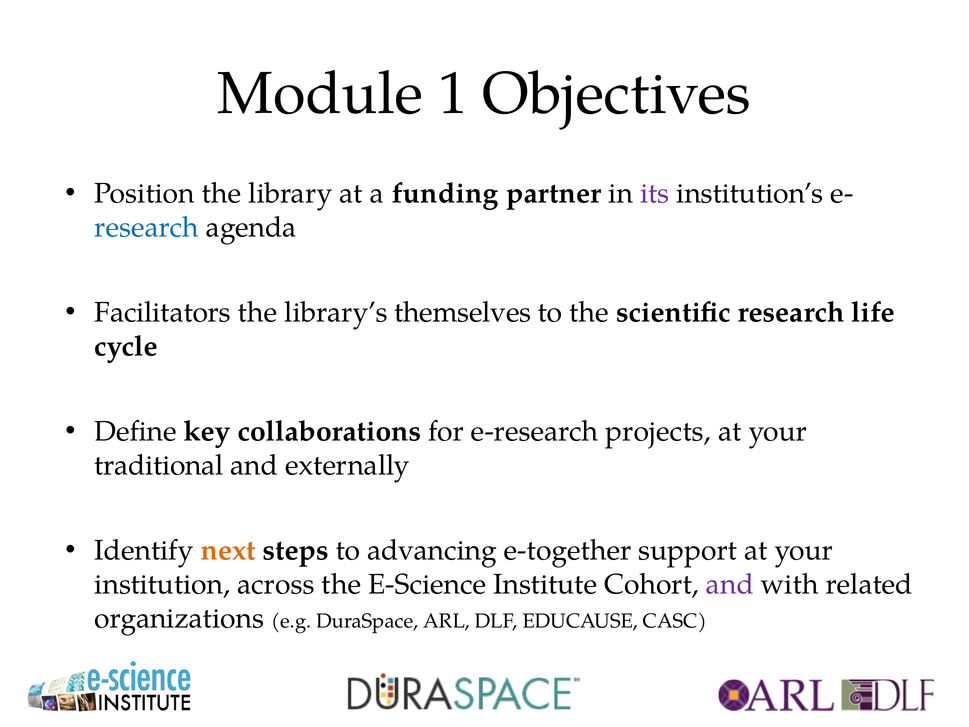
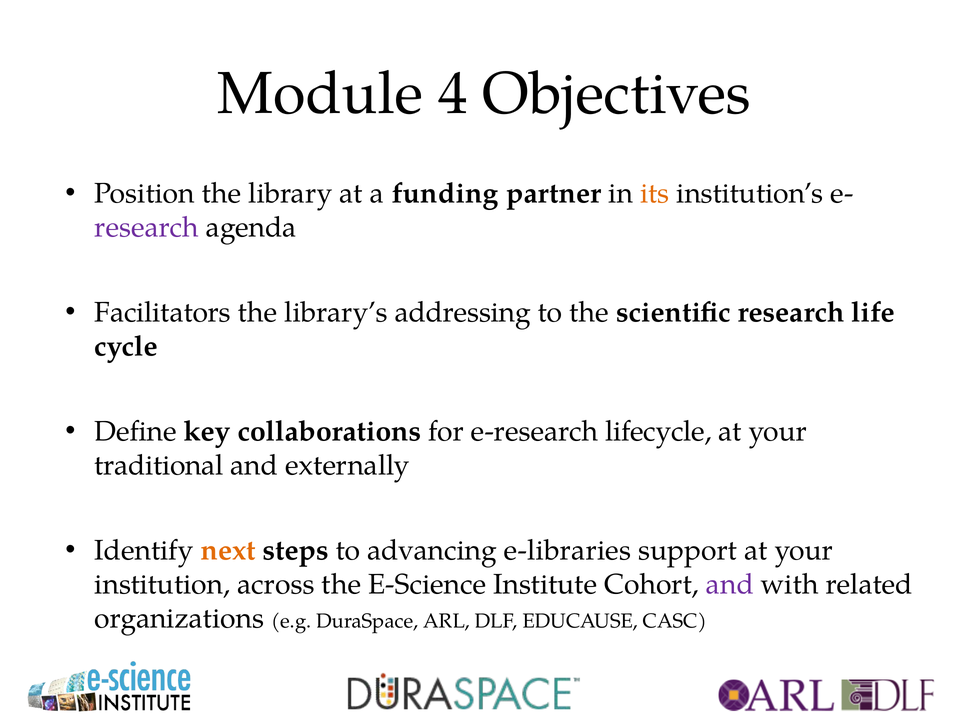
1: 1 -> 4 (453, 94)
its colour: purple -> orange (655, 193)
research colour: blue -> purple (147, 227)
themselves: themselves -> addressing (463, 312)
projects: projects -> lifecycle (658, 431)
e-together: e-together -> e-libraries (568, 550)
